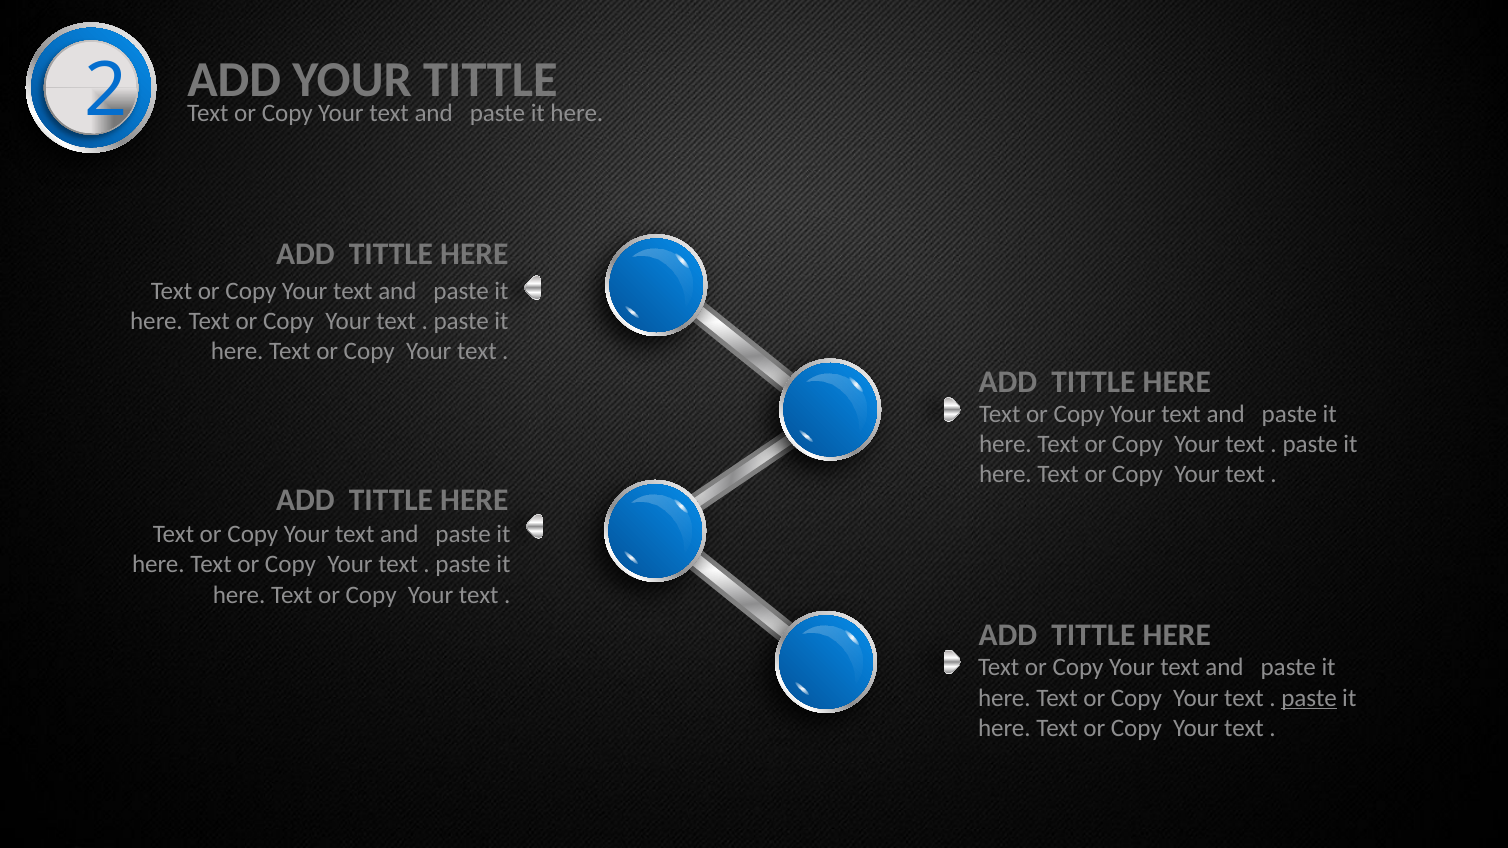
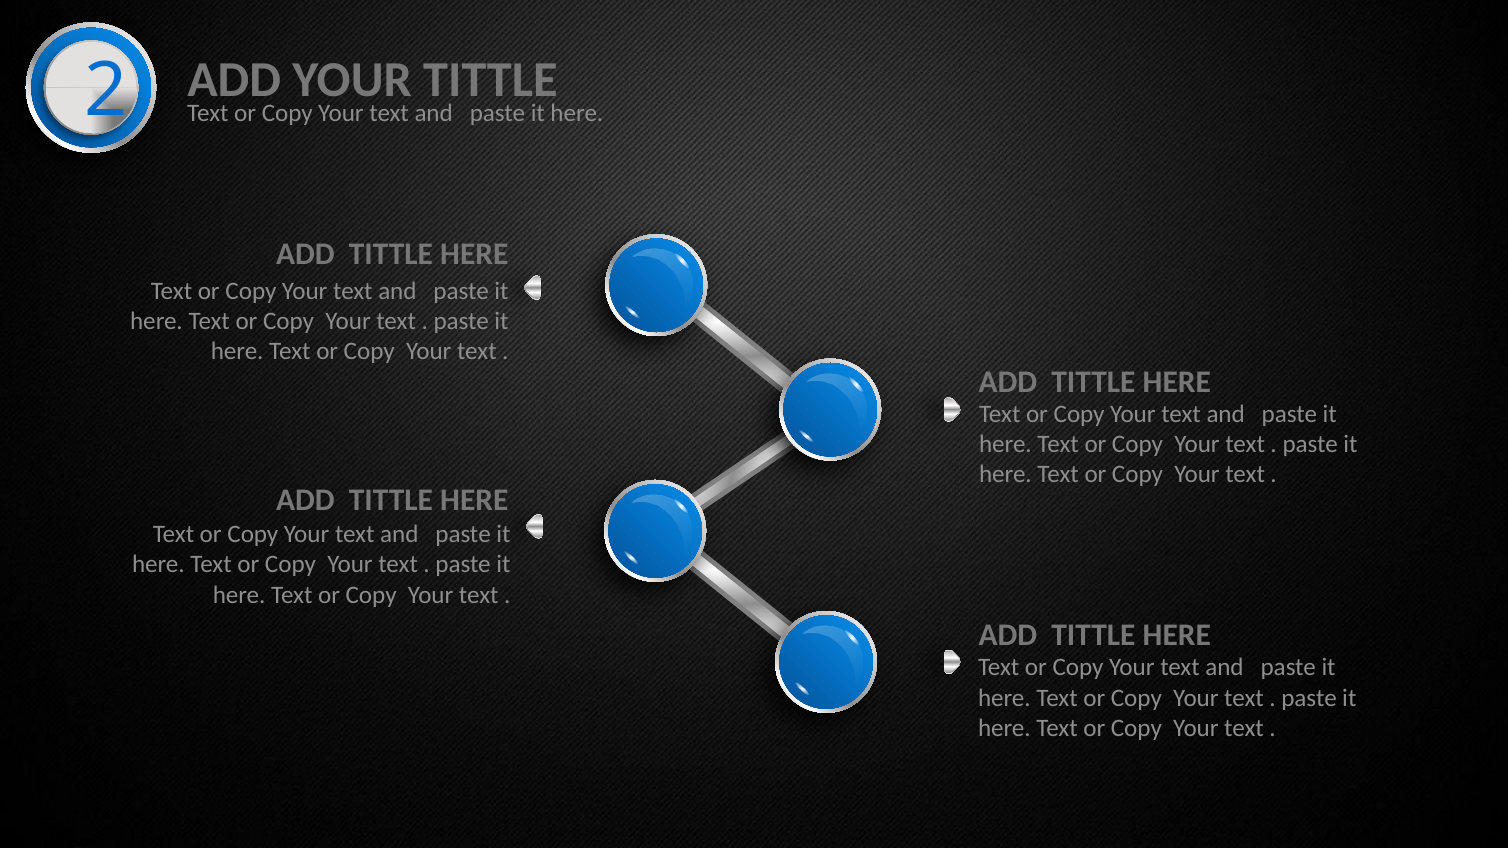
paste underline: present -> none (1309, 698)
